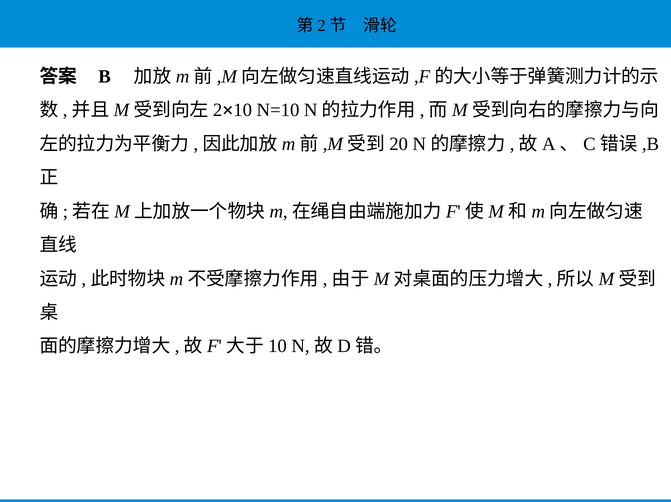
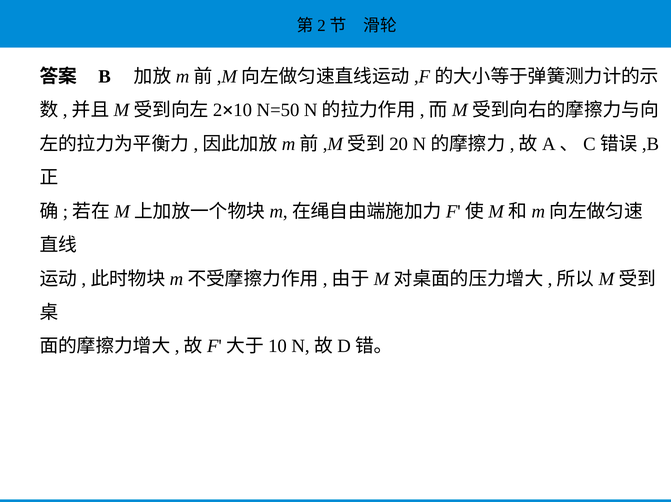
N=10: N=10 -> N=50 (278, 110)
